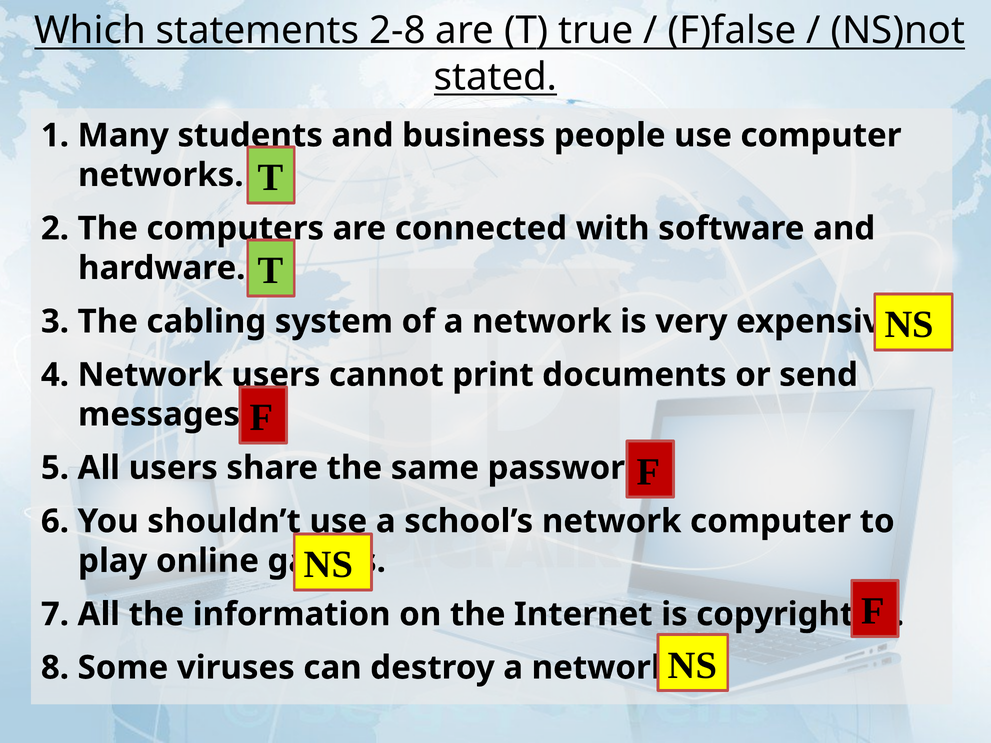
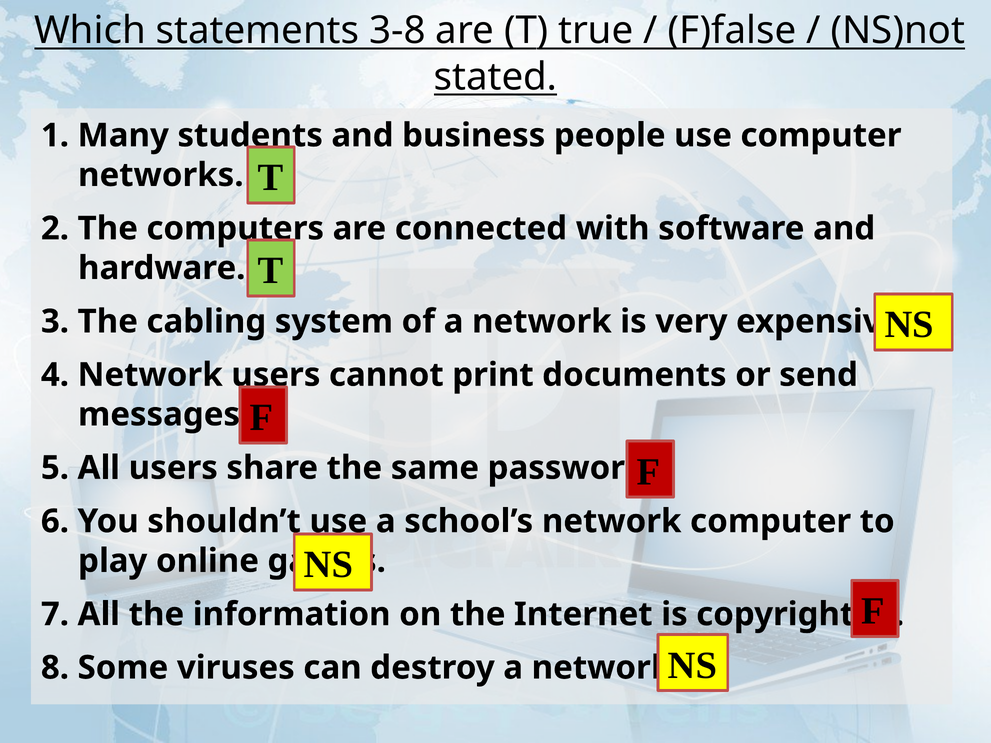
2-8: 2-8 -> 3-8 (397, 31)
